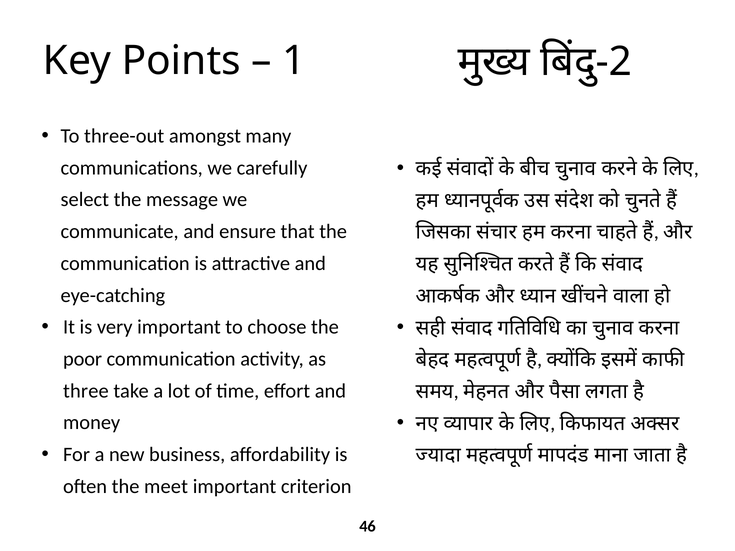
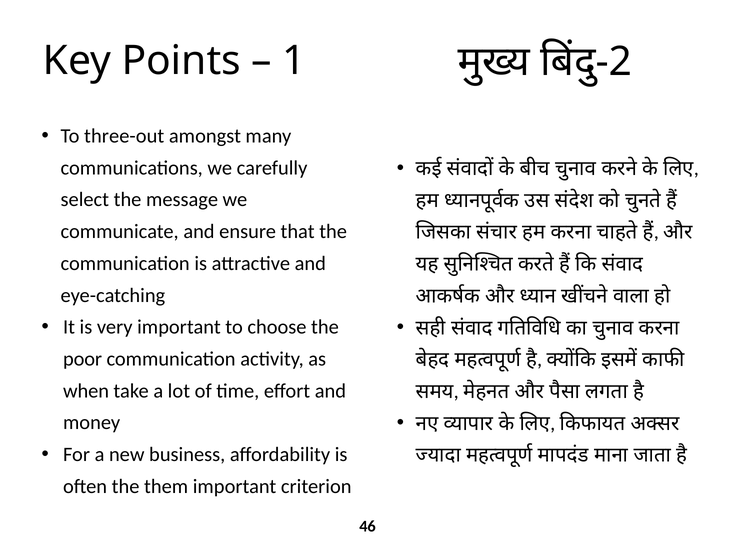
three: three -> when (86, 391)
meet: meet -> them (166, 487)
